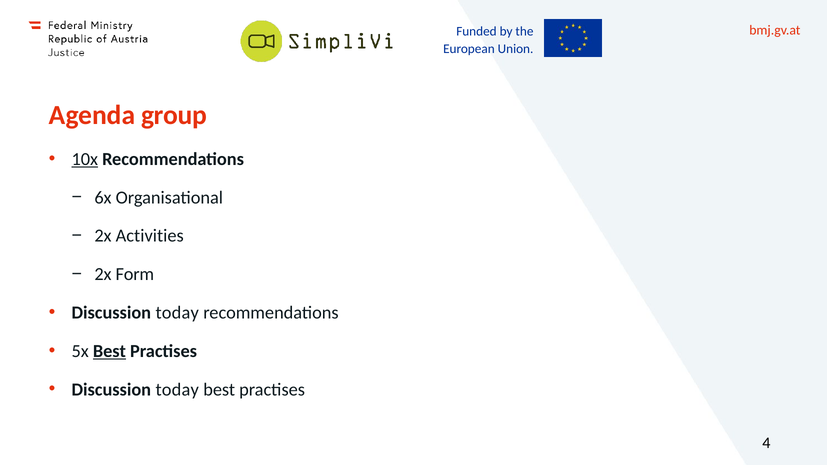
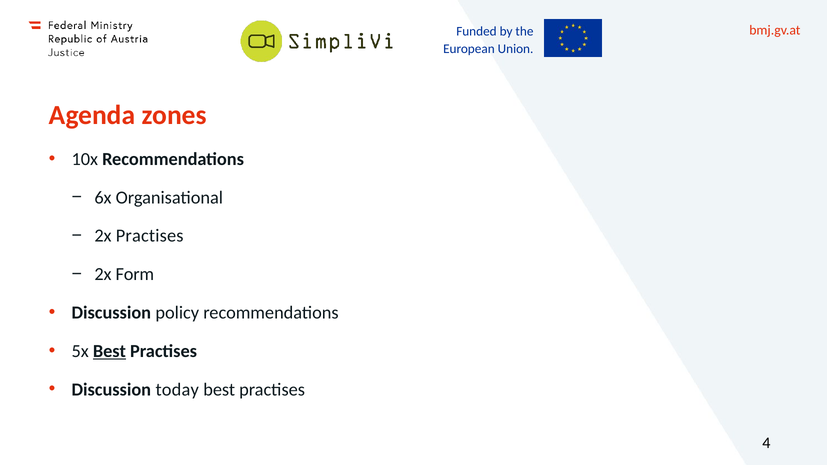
group: group -> zones (174, 115)
10x underline: present -> none (85, 159)
2x Activities: Activities -> Practises (150, 236)
today: today -> policy (177, 313)
